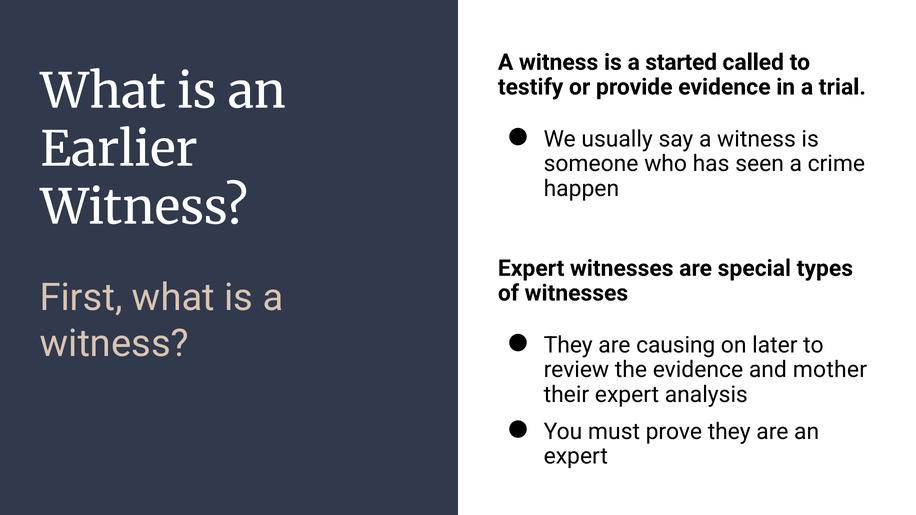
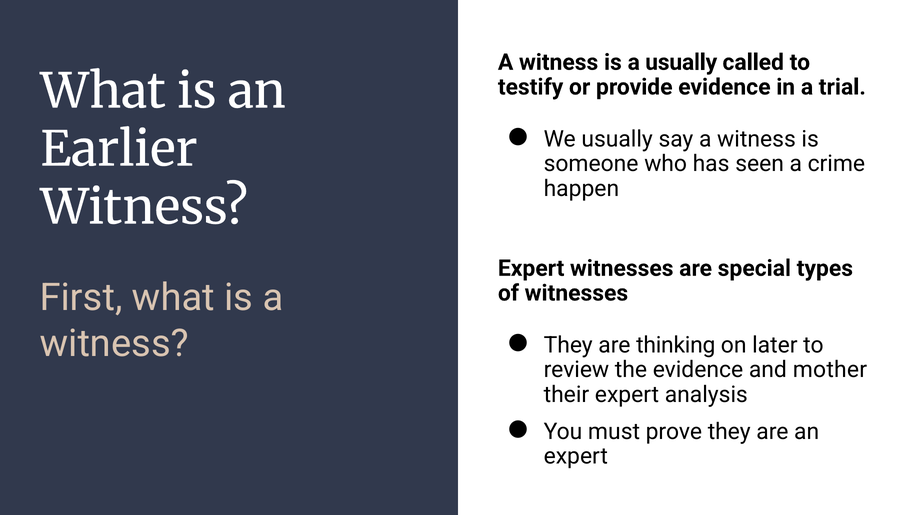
a started: started -> usually (681, 62)
causing: causing -> thinking (676, 345)
